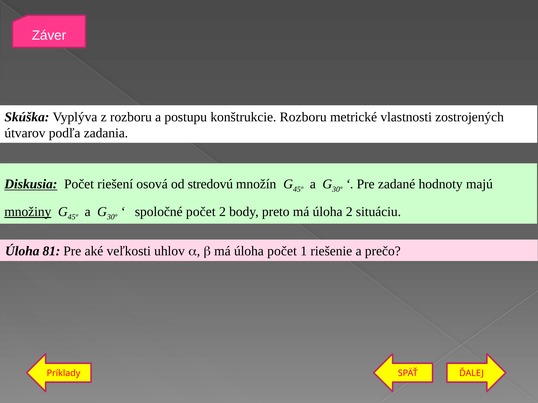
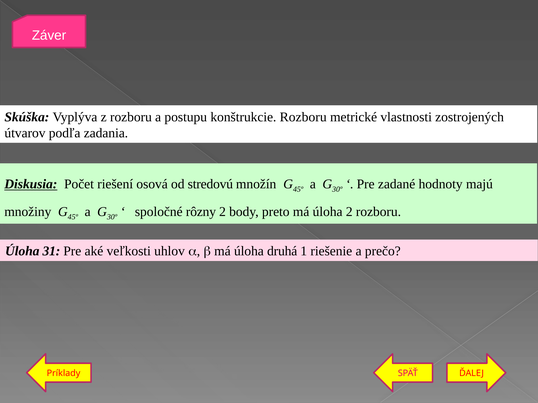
množiny underline: present -> none (28, 212)
spoločné počet: počet -> rôzny (201, 212)
2 situáciu: situáciu -> rozboru (378, 212)
81: 81 -> 31 (51, 252)
úloha počet: počet -> druhá (282, 252)
